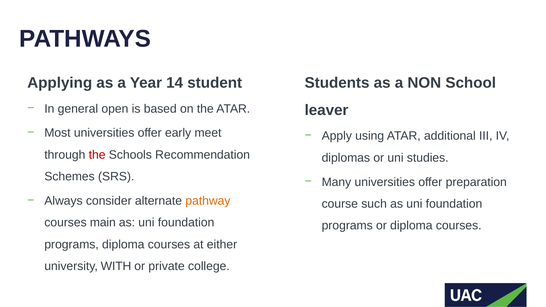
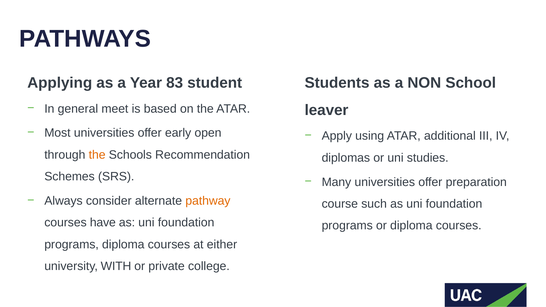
14: 14 -> 83 (175, 83)
open: open -> meet (115, 109)
meet: meet -> open (208, 133)
the colour: red -> orange (97, 155)
main: main -> have (103, 223)
